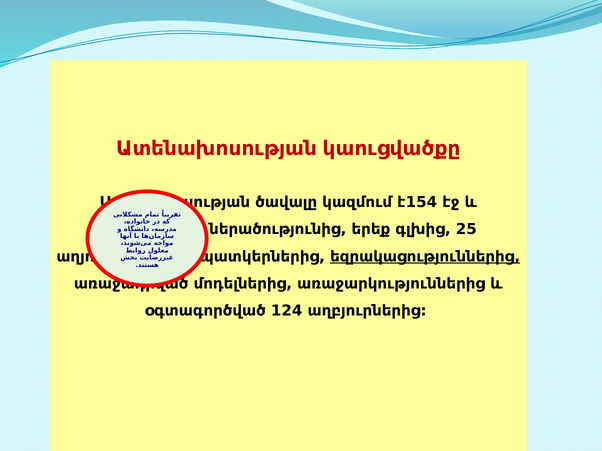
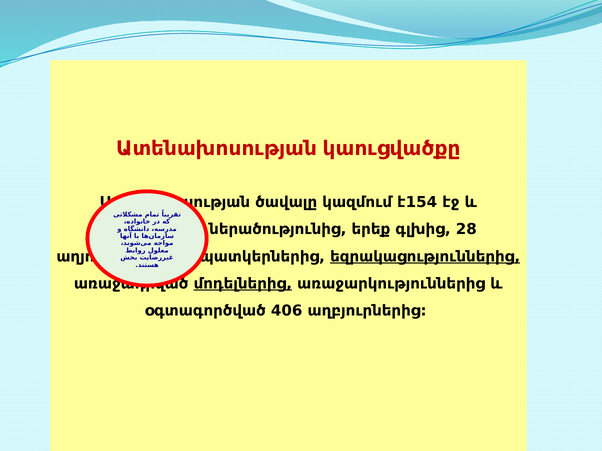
25: 25 -> 28 (466, 230)
մոդելներից underline: none -> present (243, 284)
124: 124 -> 406 (287, 311)
